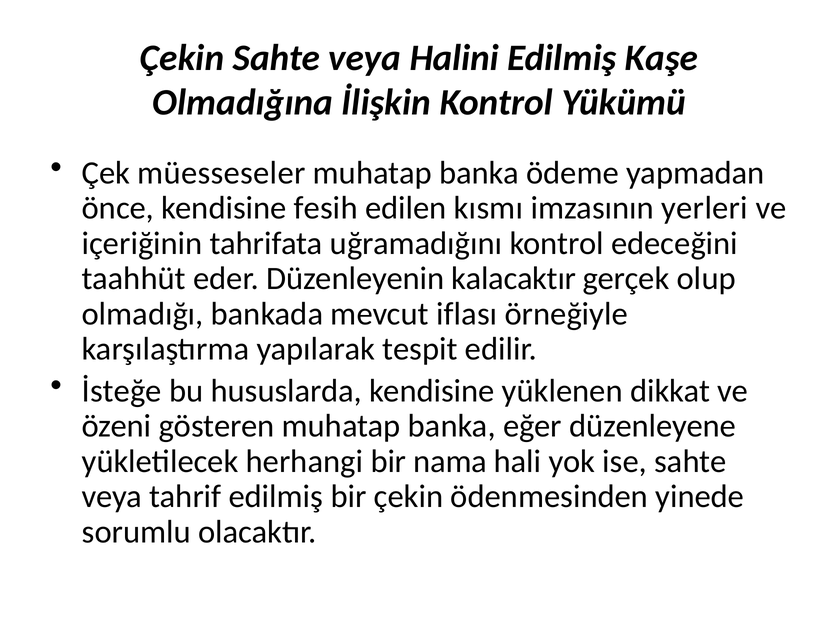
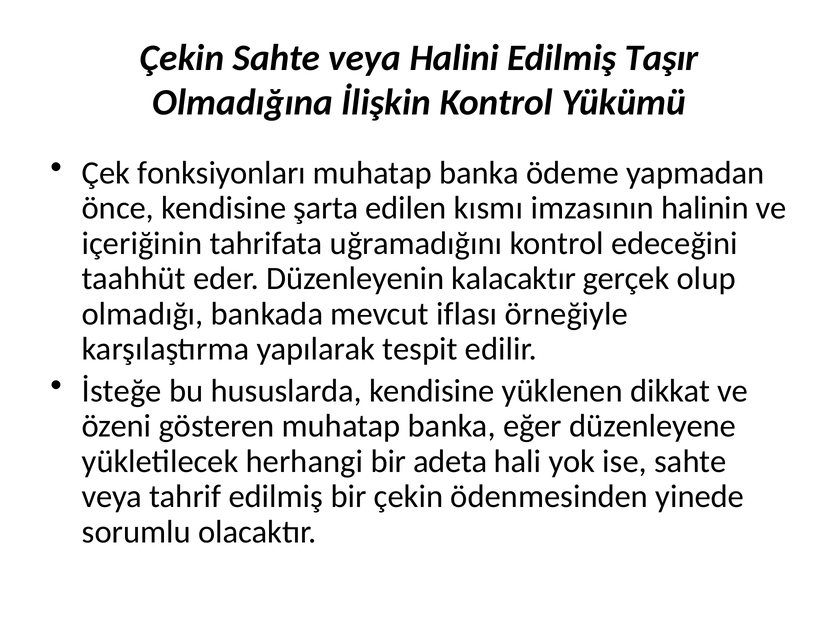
Kaşe: Kaşe -> Taşır (662, 58)
müesseseler: müesseseler -> fonksiyonları (222, 173)
fesih: fesih -> şarta (326, 208)
yerleri: yerleri -> halinin (705, 208)
nama: nama -> adeta (450, 462)
